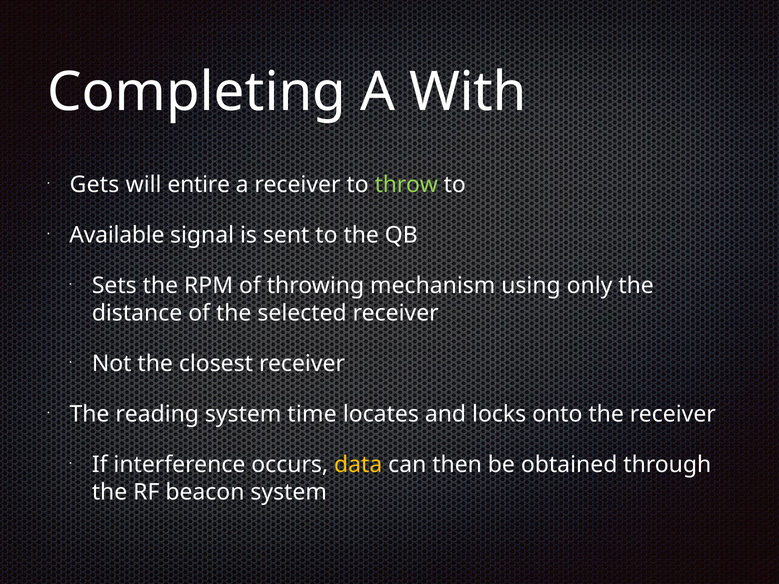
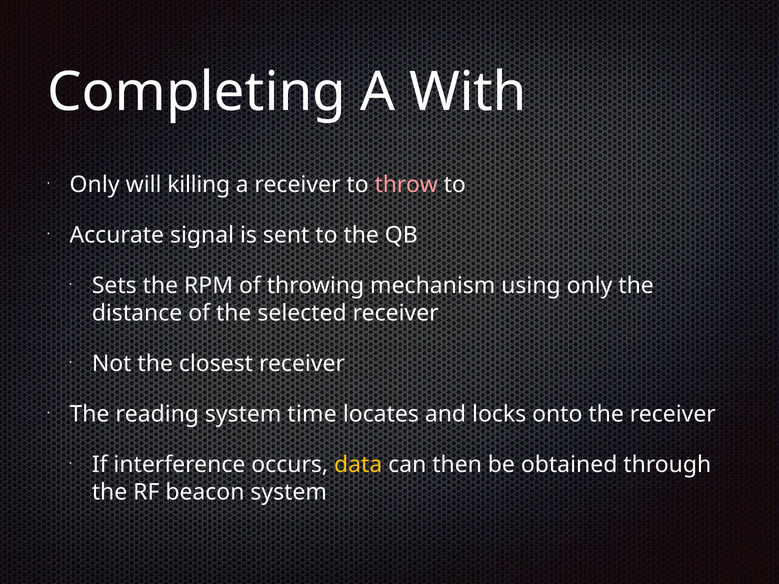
Gets: Gets -> Only (95, 185)
entire: entire -> killing (199, 185)
throw colour: light green -> pink (406, 185)
Available: Available -> Accurate (117, 235)
